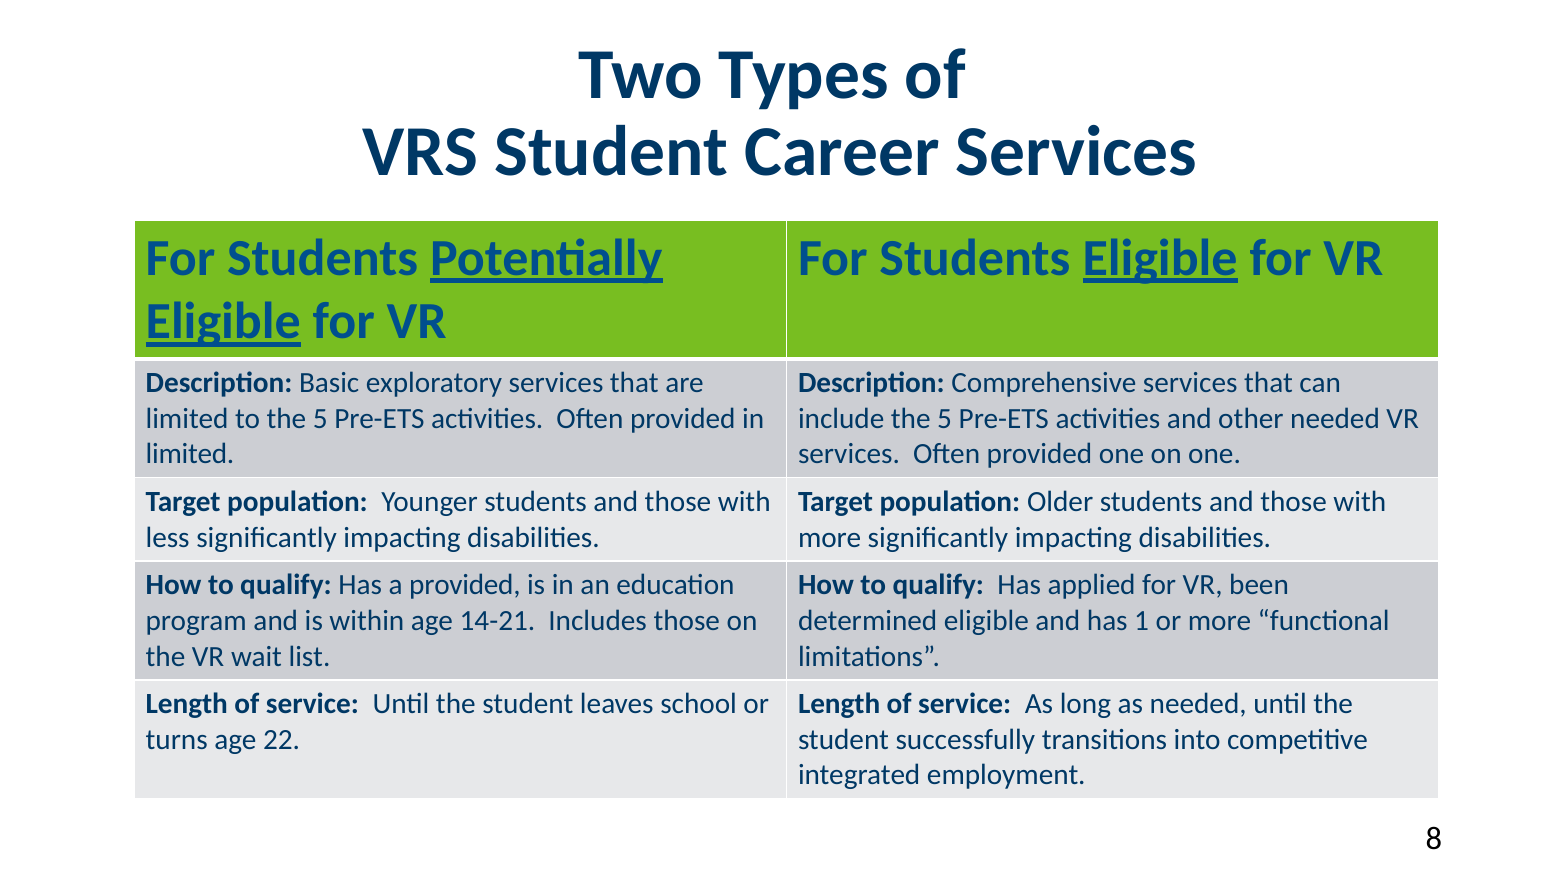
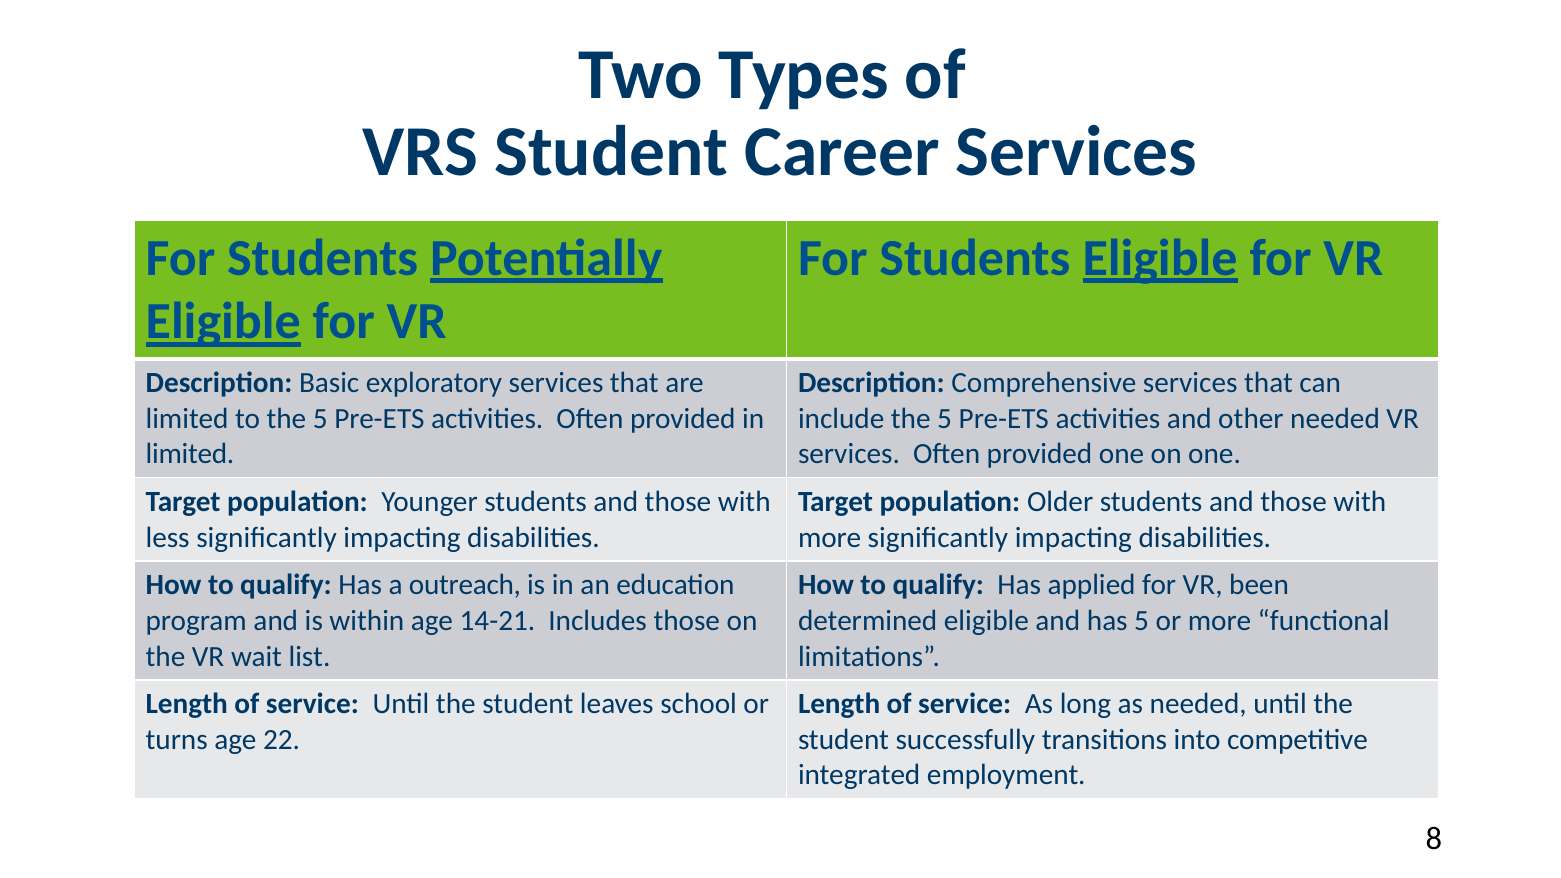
a provided: provided -> outreach (465, 585)
has 1: 1 -> 5 (1142, 621)
